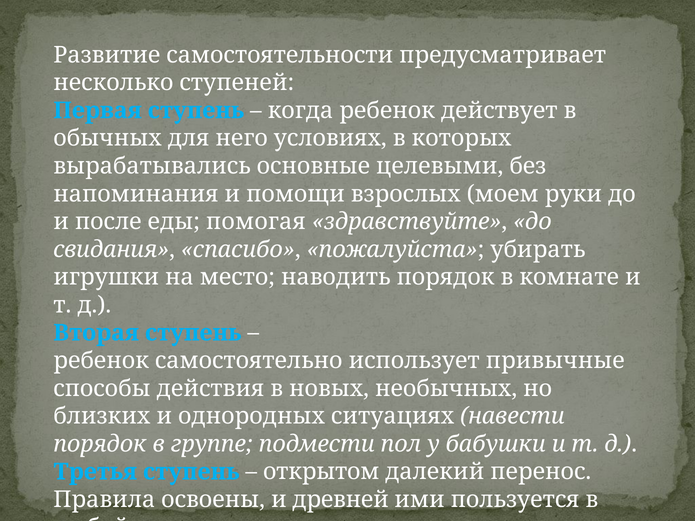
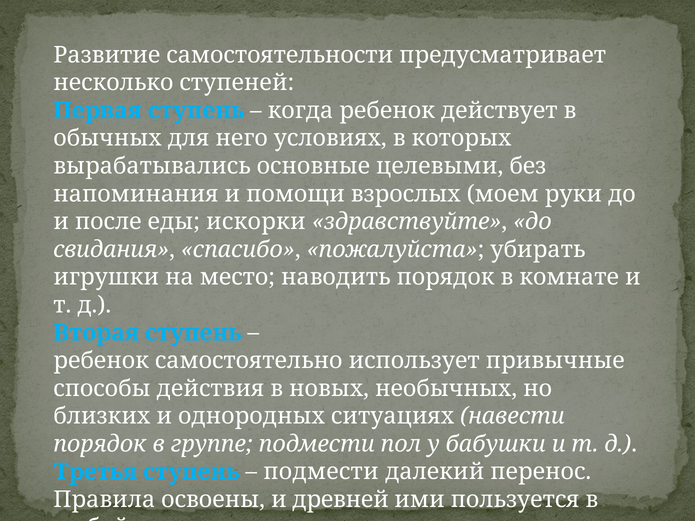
помогая: помогая -> искорки (256, 222)
открытом: открытом -> подмести (321, 472)
